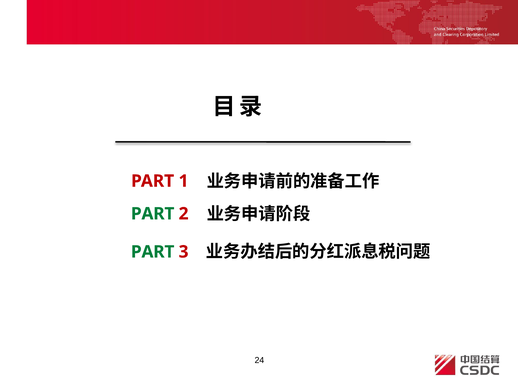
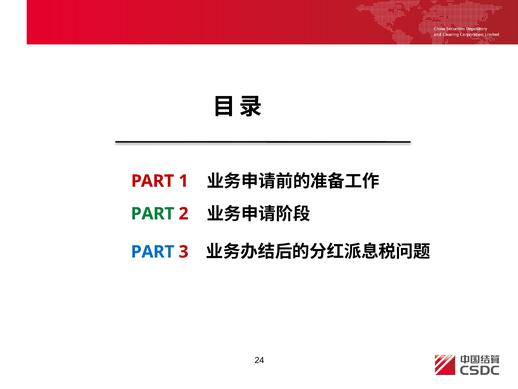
PART colour: green -> blue (153, 252)
